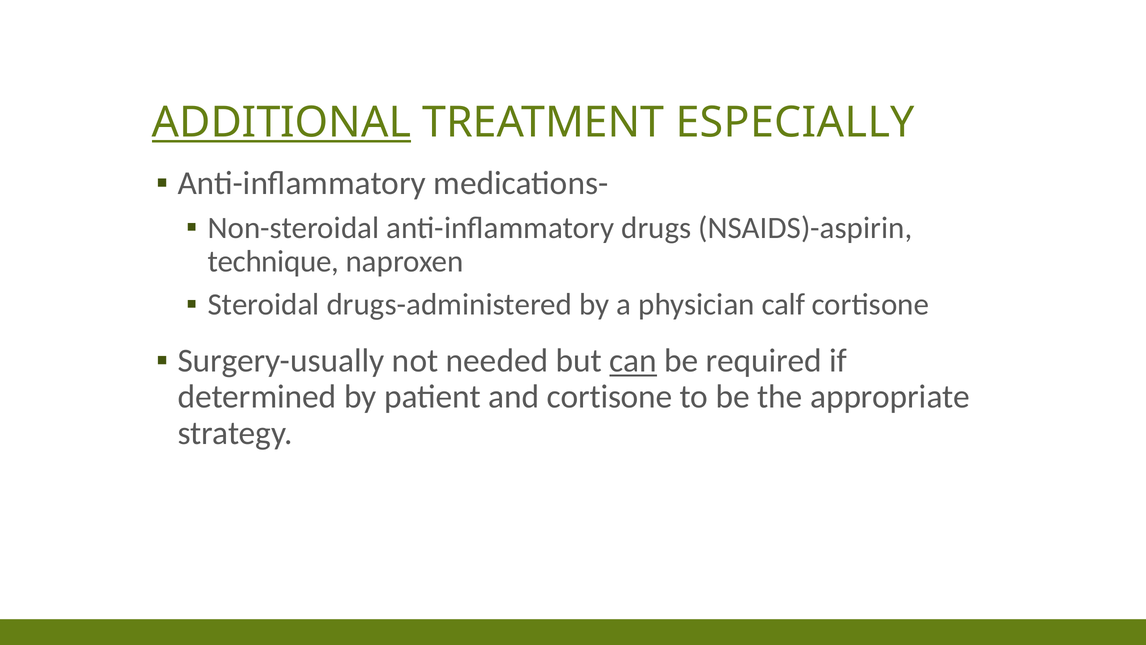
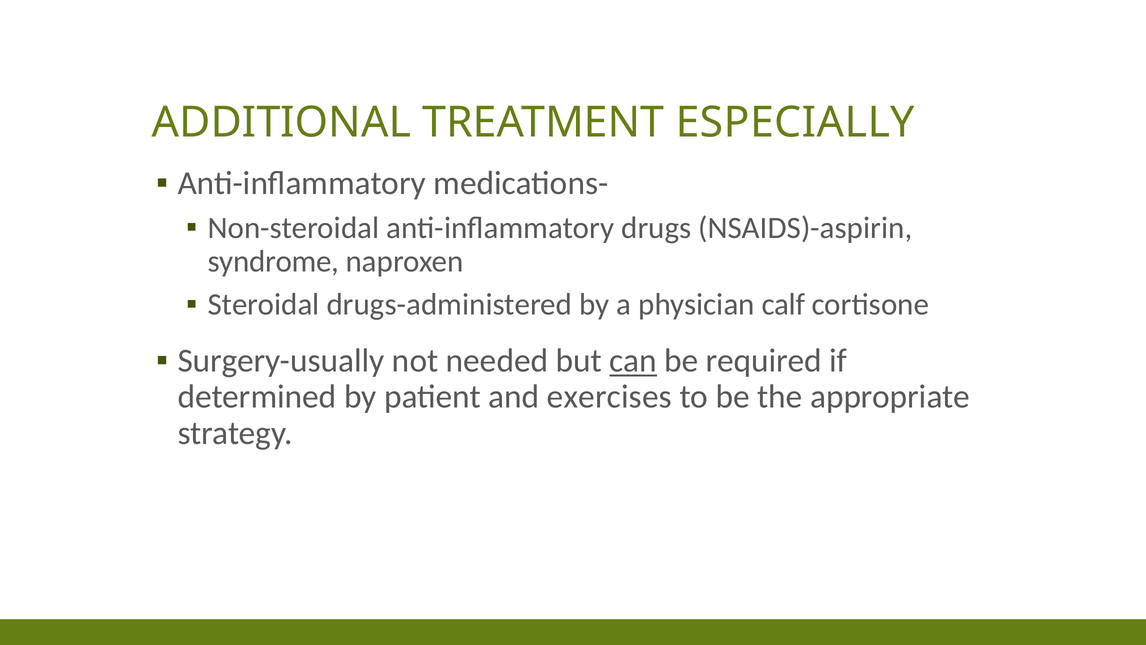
ADDITIONAL underline: present -> none (281, 123)
technique: technique -> syndrome (273, 261)
and cortisone: cortisone -> exercises (609, 397)
